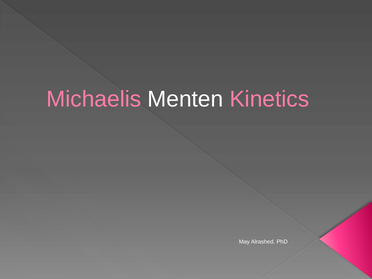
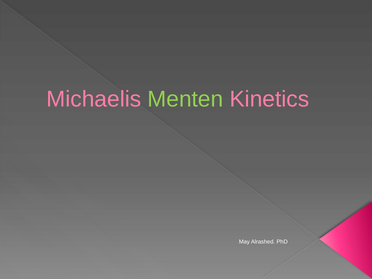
Menten colour: white -> light green (185, 99)
